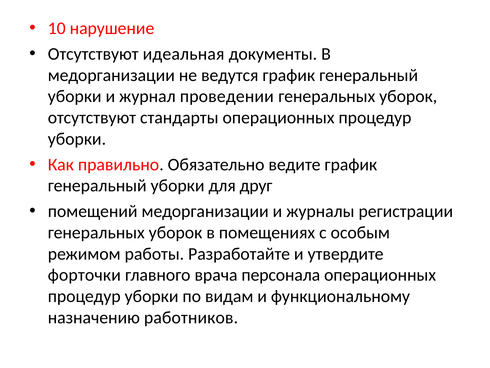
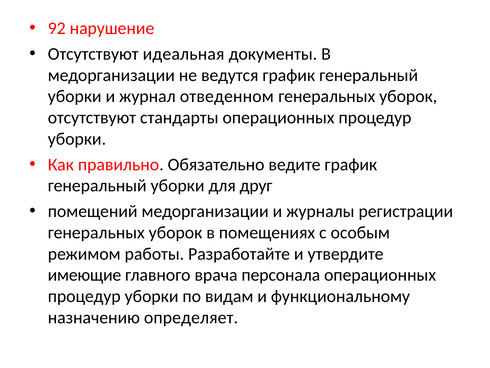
10: 10 -> 92 (57, 28)
проведении: проведении -> отведенном (227, 96)
форточки: форточки -> имеющие (84, 275)
работников: работников -> определяет (191, 317)
